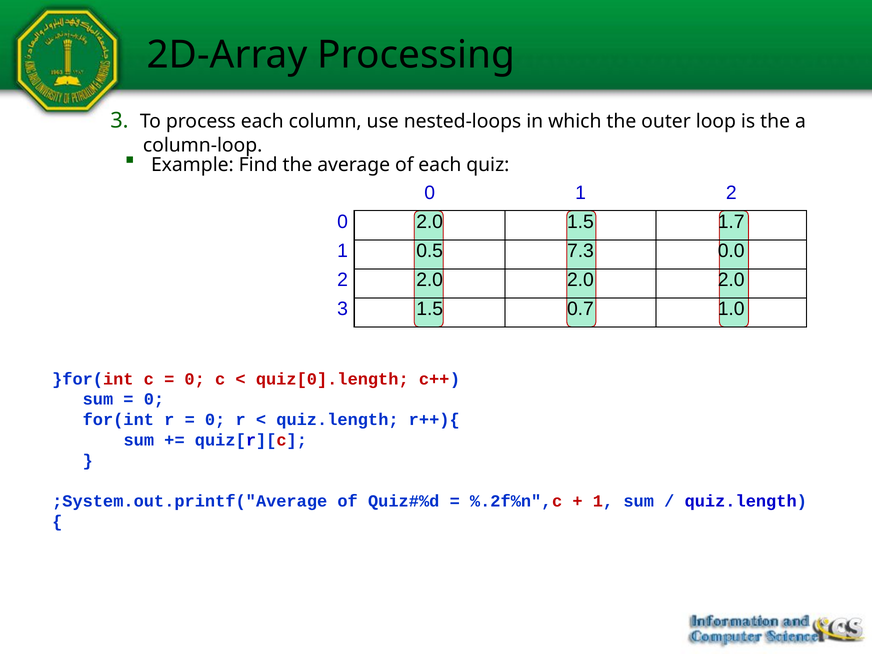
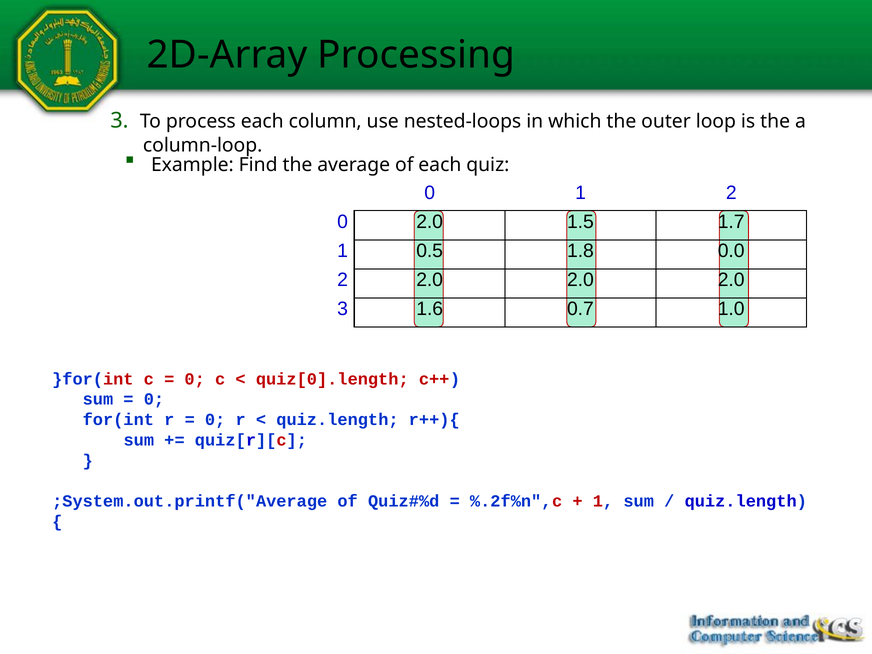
7.3: 7.3 -> 1.8 (580, 251)
3 1.5: 1.5 -> 1.6 (430, 309)
